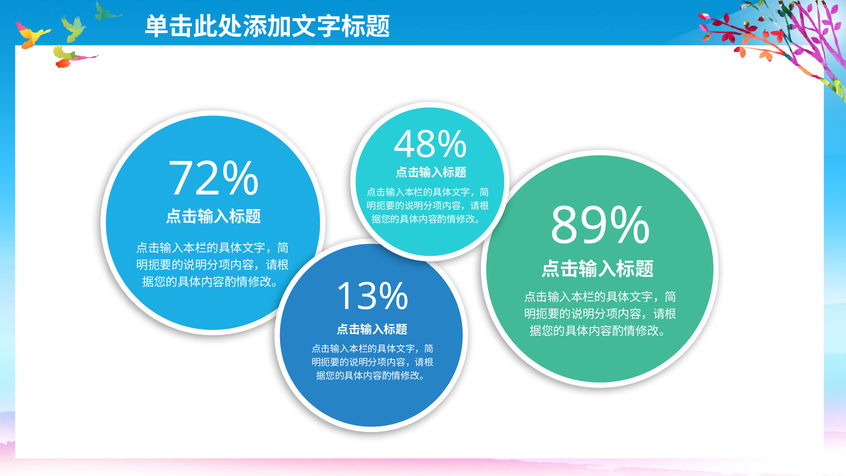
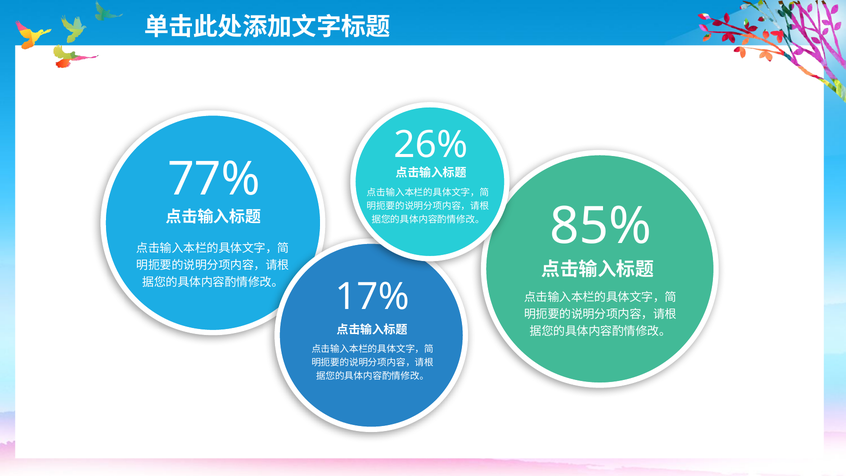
48%: 48% -> 26% (431, 145)
72%: 72% -> 77% (214, 179)
89%: 89% -> 85% (601, 226)
13%: 13% -> 17% (372, 297)
